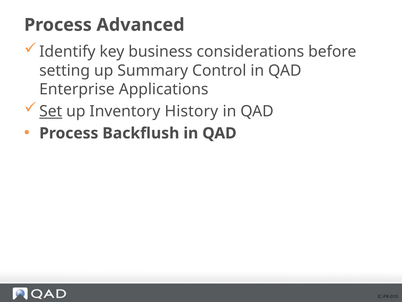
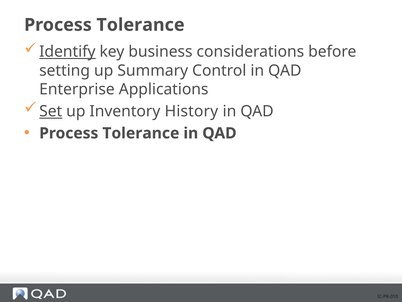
Advanced: Advanced -> Tolerance (141, 25)
Identify underline: none -> present (67, 52)
Backflush: Backflush -> Tolerance (141, 133)
